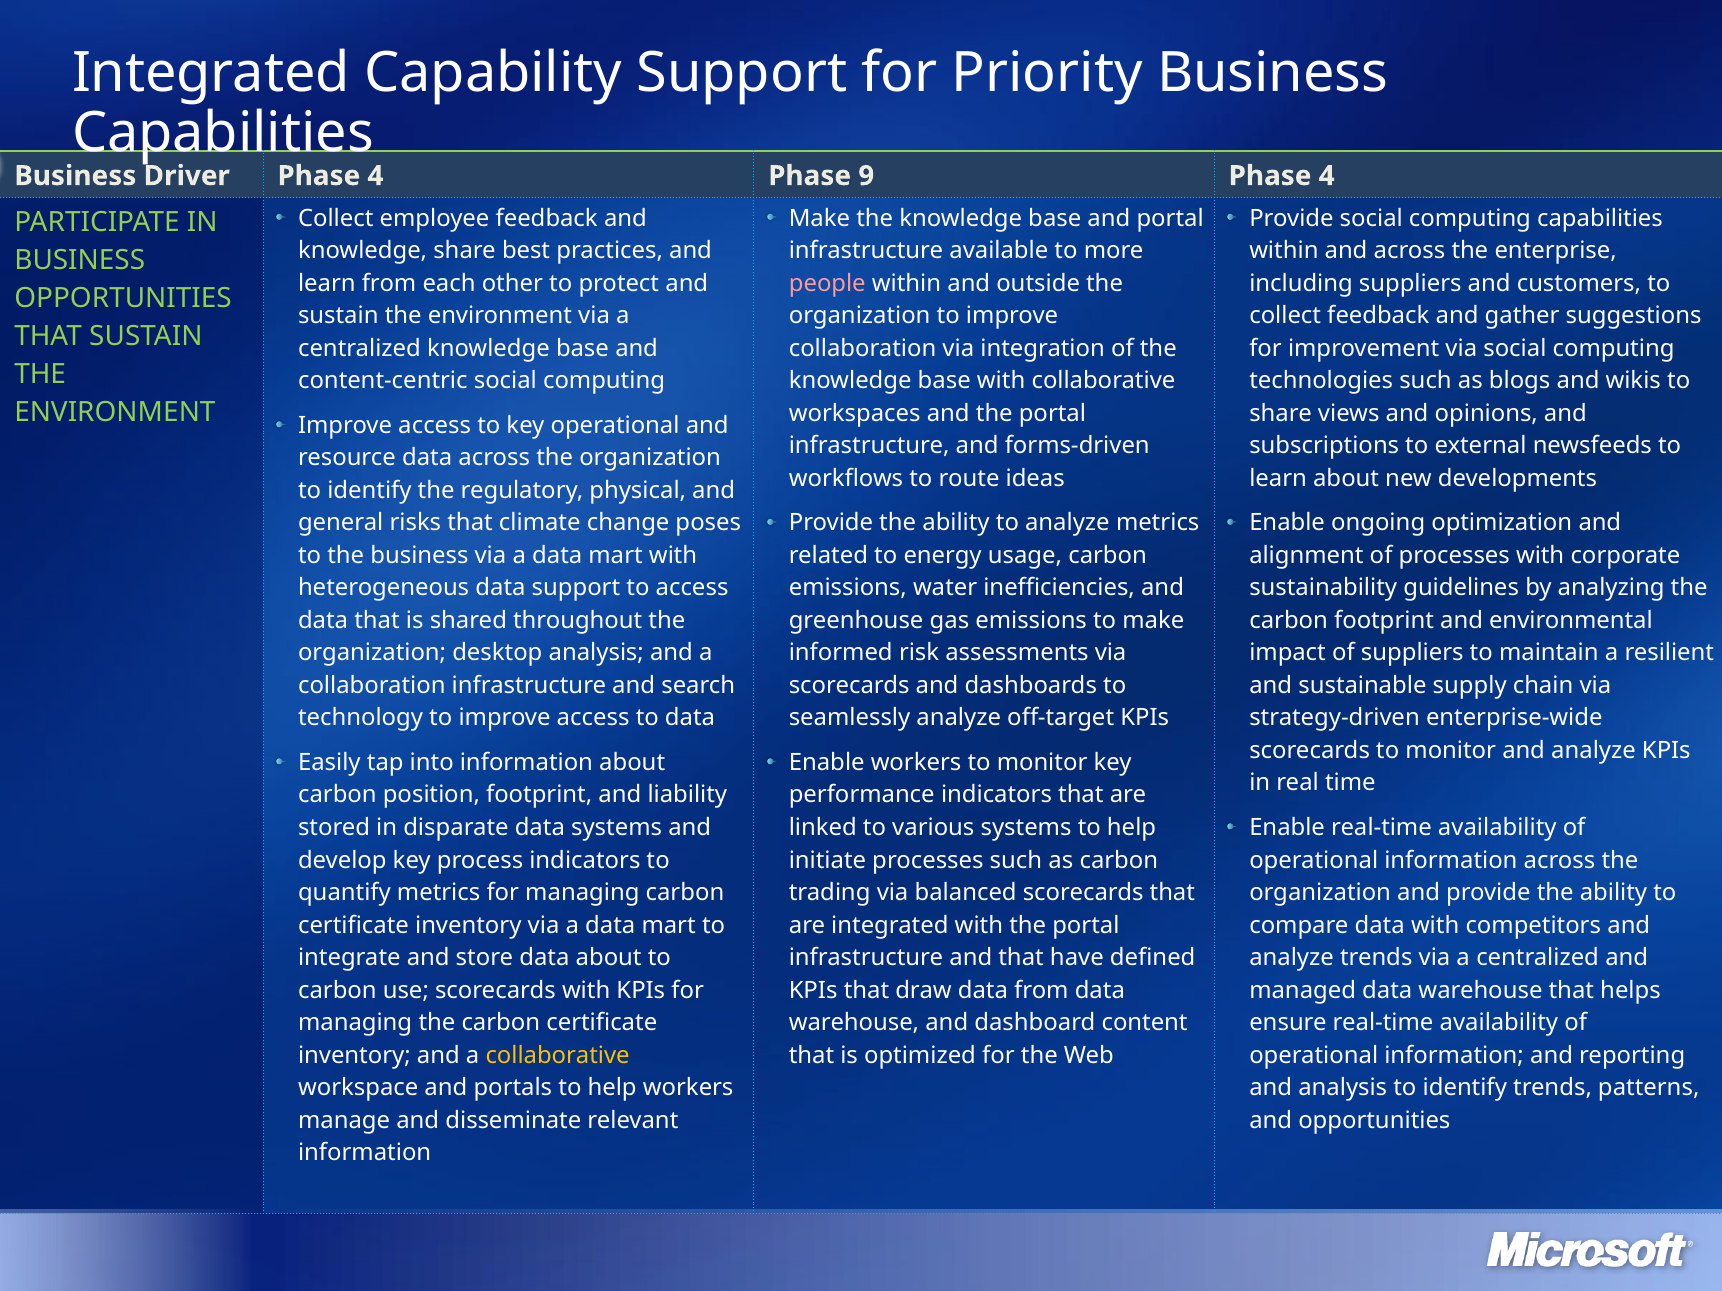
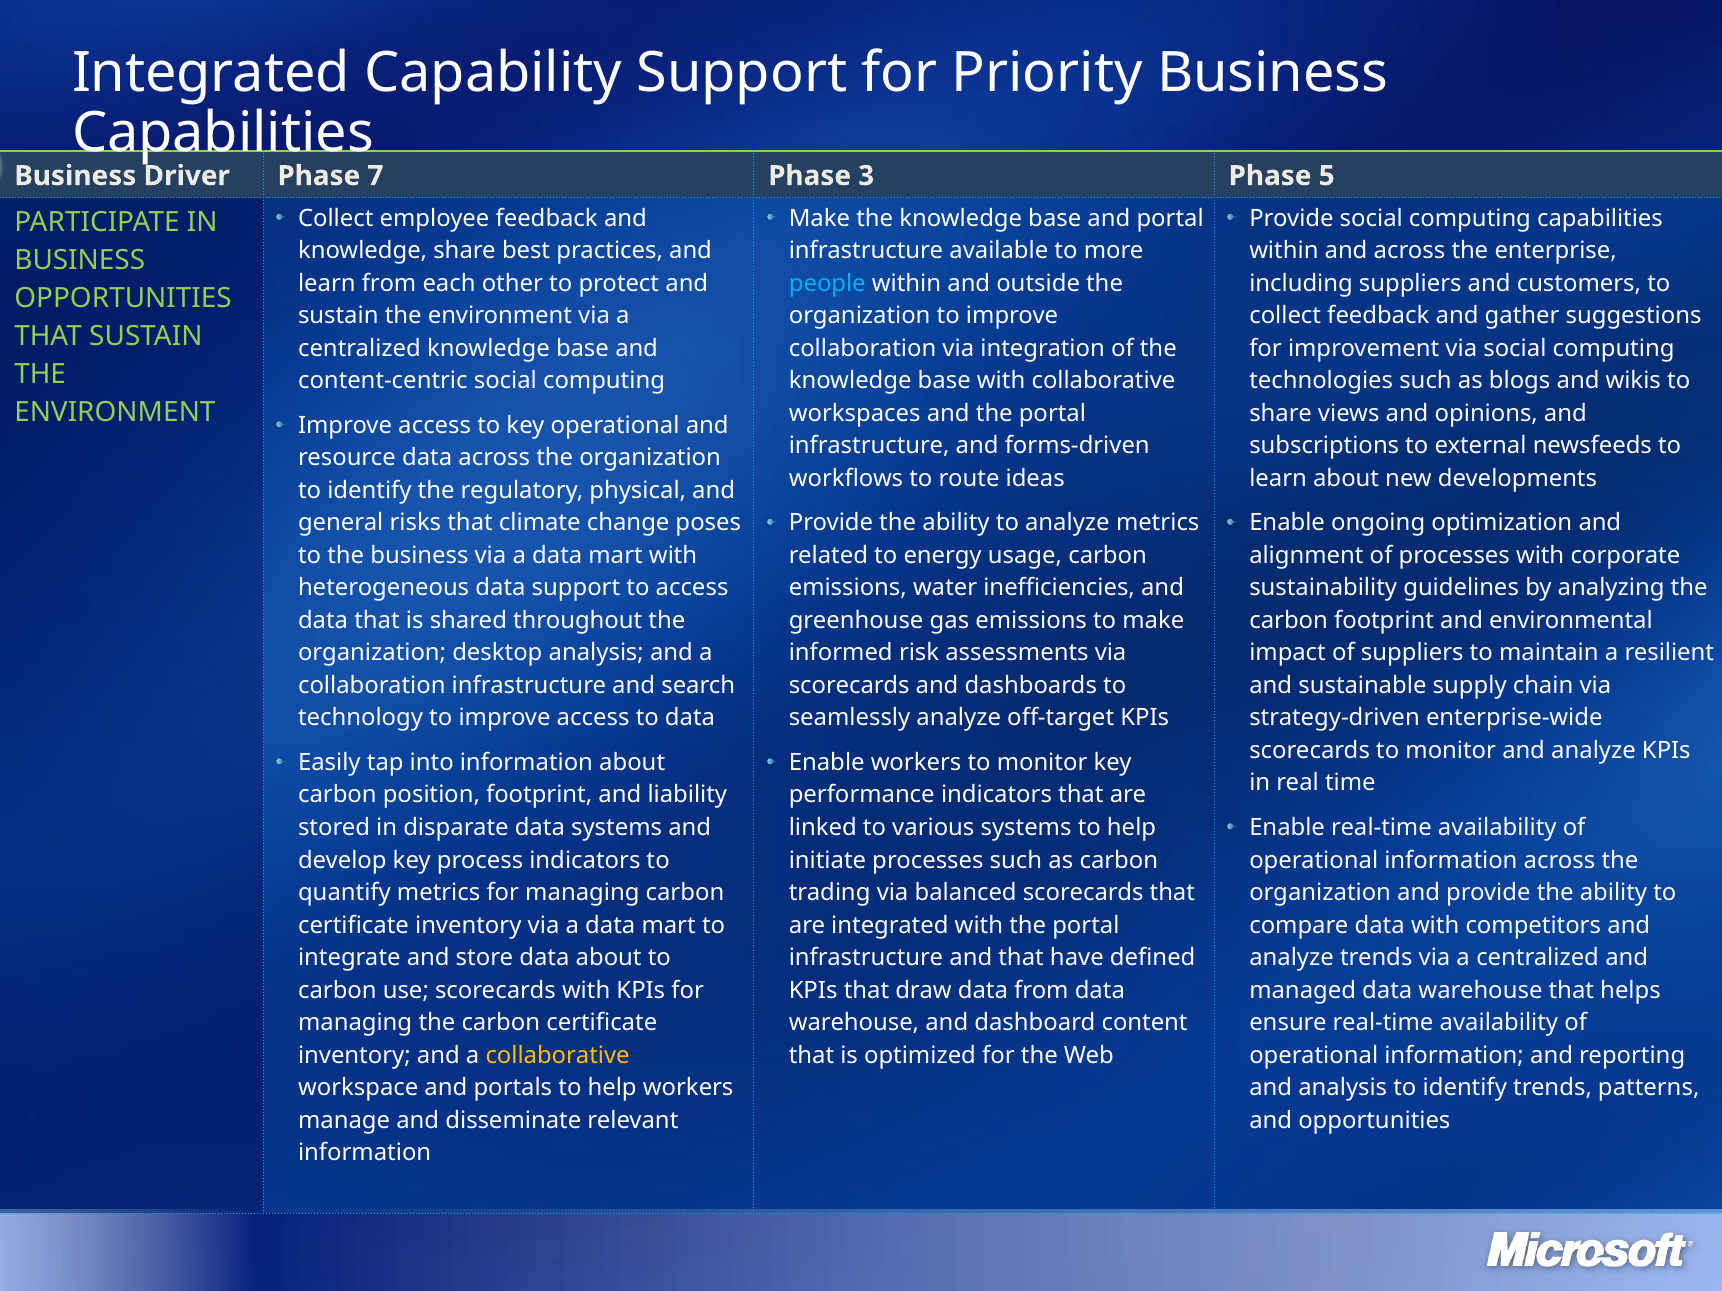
Driver Phase 4: 4 -> 7 (375, 176)
9: 9 -> 3 (866, 176)
4: 4 -> 5 (1327, 176)
people colour: pink -> light blue (827, 283)
